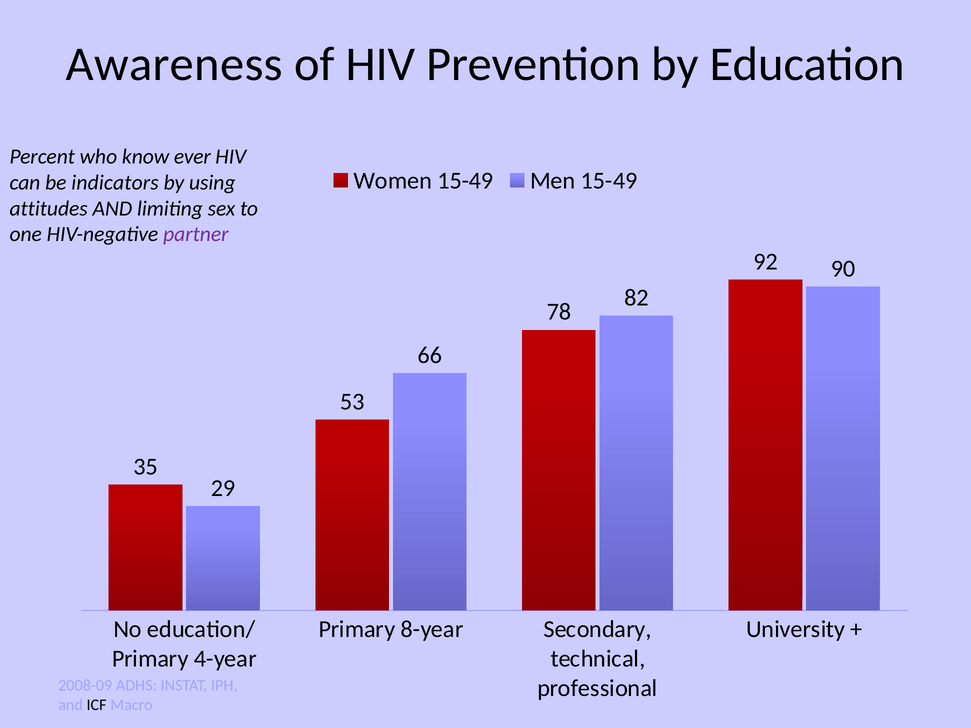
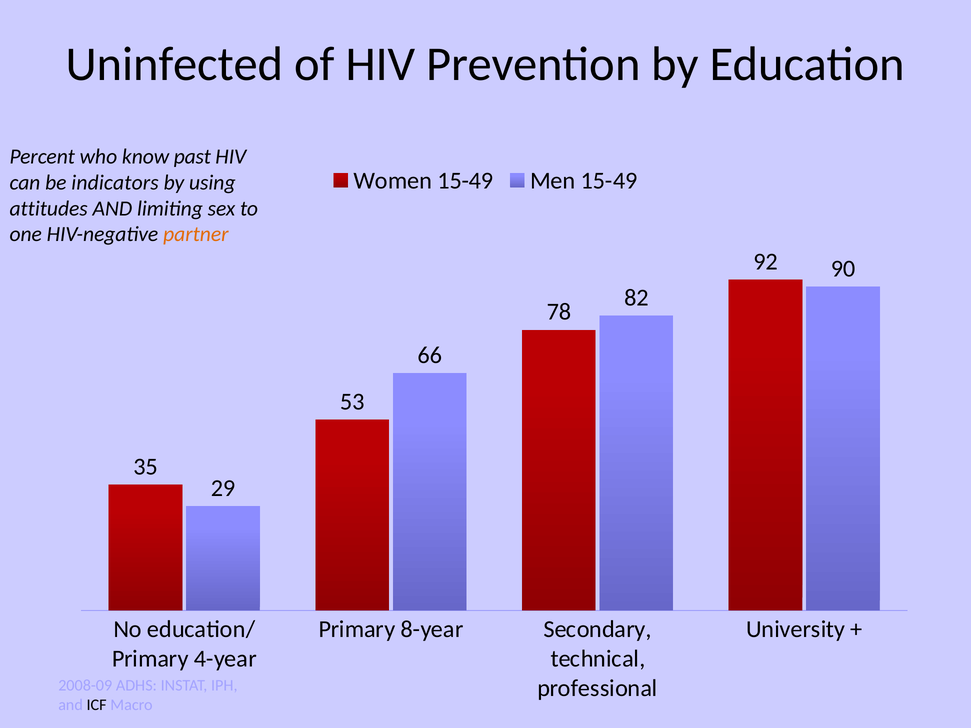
Awareness: Awareness -> Uninfected (175, 64)
ever: ever -> past (192, 157)
partner colour: purple -> orange (196, 234)
